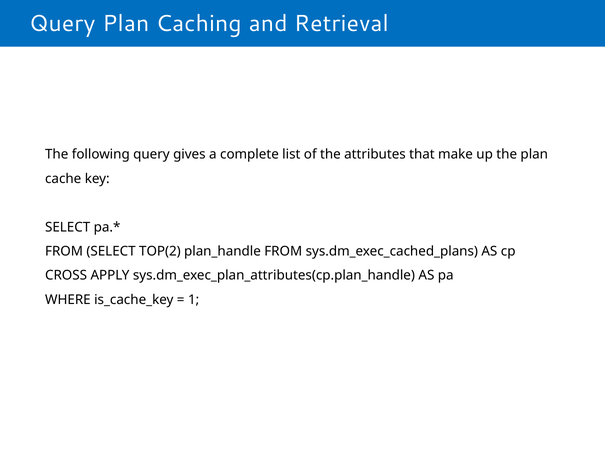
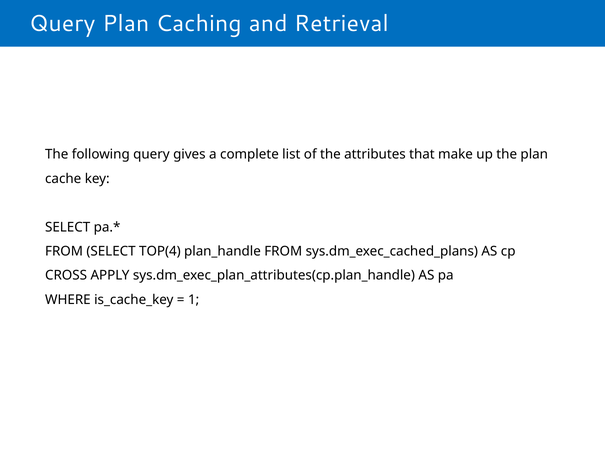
TOP(2: TOP(2 -> TOP(4 (160, 251)
